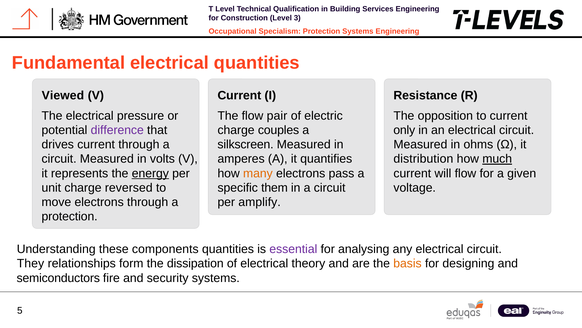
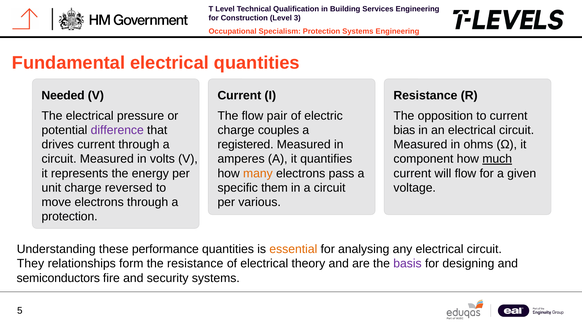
Viewed: Viewed -> Needed (63, 95)
only: only -> bias (404, 130)
silkscreen: silkscreen -> registered (246, 144)
distribution: distribution -> component (423, 159)
energy underline: present -> none (150, 173)
amplify: amplify -> various (260, 202)
components: components -> performance (165, 249)
essential colour: purple -> orange (293, 249)
the dissipation: dissipation -> resistance (195, 263)
basis colour: orange -> purple (407, 263)
